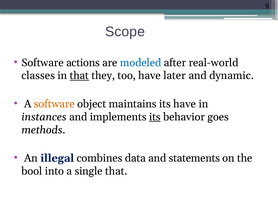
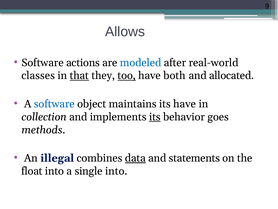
Scope: Scope -> Allows (125, 32)
too underline: none -> present (127, 75)
later: later -> both (175, 75)
dynamic: dynamic -> allocated (232, 75)
software colour: orange -> blue (54, 104)
instances: instances -> collection (44, 117)
data underline: none -> present (135, 158)
bool: bool -> float (32, 171)
single that: that -> into (116, 171)
